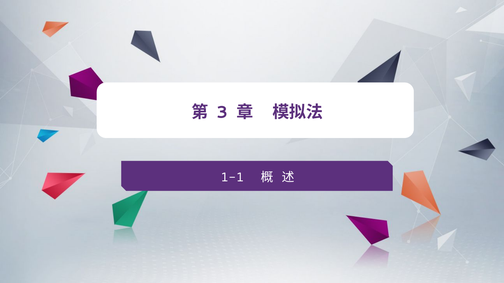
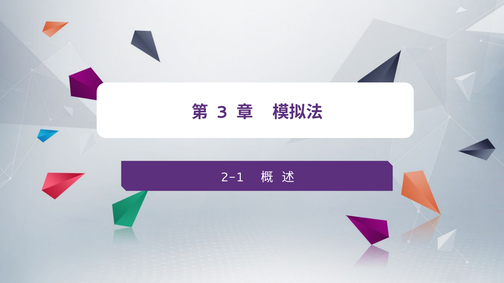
1-1: 1-1 -> 2-1 (232, 178)
